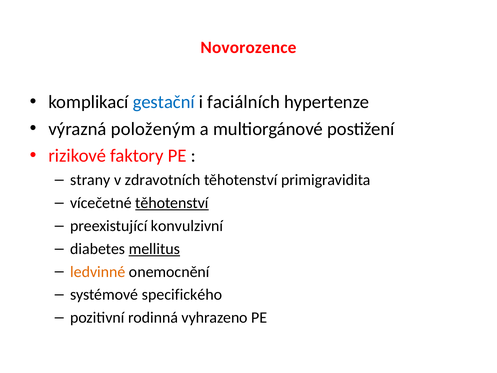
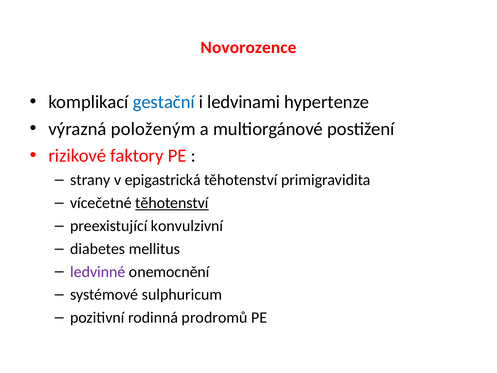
faciálních: faciálních -> ledvinami (244, 102)
zdravotních: zdravotních -> epigastrická (163, 180)
mellitus underline: present -> none (154, 249)
ledvinné colour: orange -> purple (98, 272)
specifického: specifického -> sulphuricum (182, 295)
vyhrazeno: vyhrazeno -> prodromů (215, 317)
